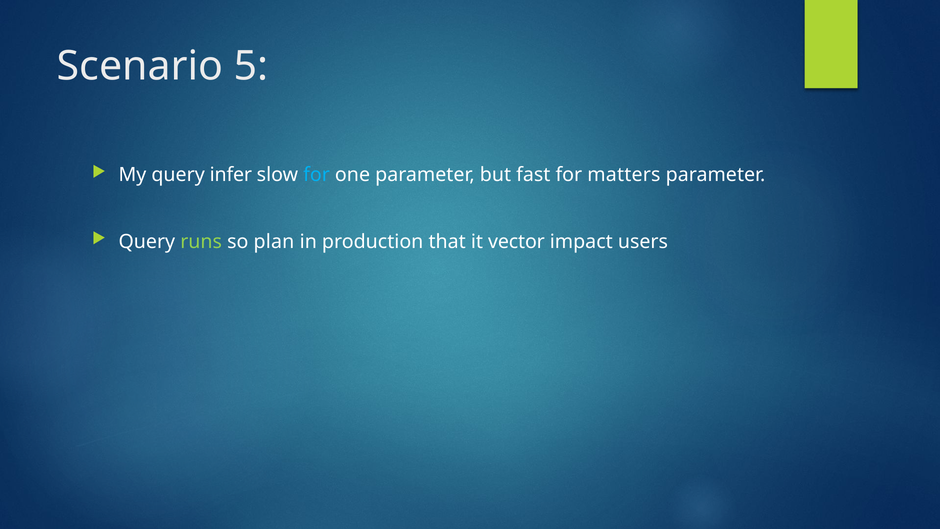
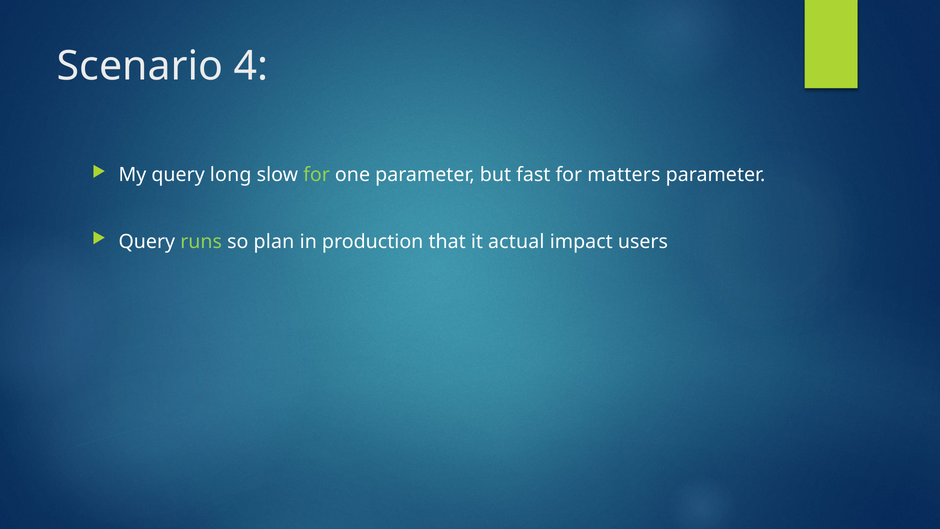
5: 5 -> 4 (251, 66)
infer: infer -> long (231, 175)
for colour: light blue -> light green (317, 175)
vector: vector -> actual (516, 242)
